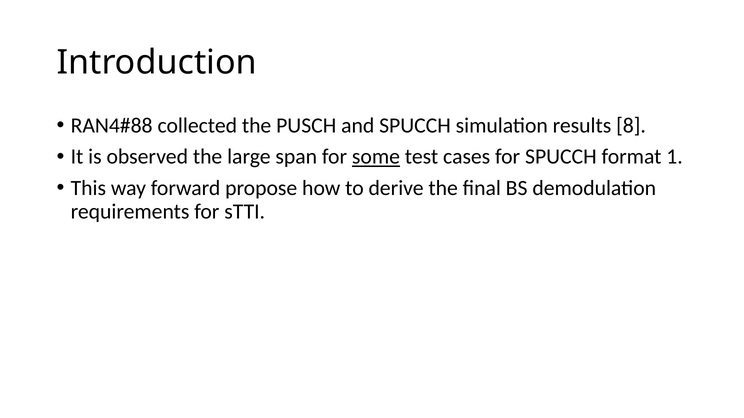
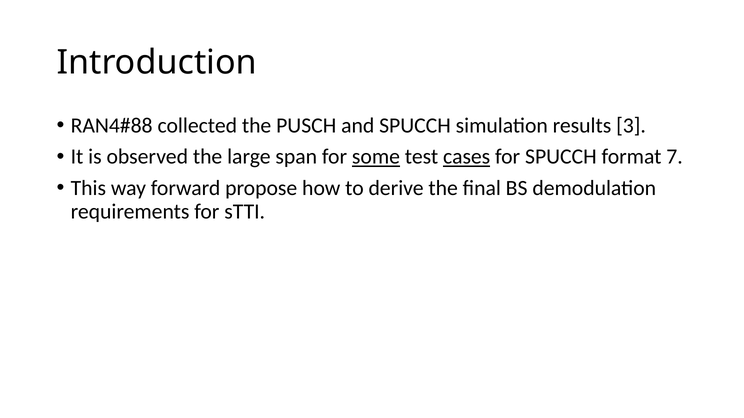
8: 8 -> 3 (631, 126)
cases underline: none -> present (467, 157)
1: 1 -> 7 (675, 157)
